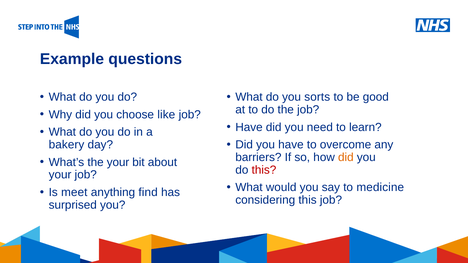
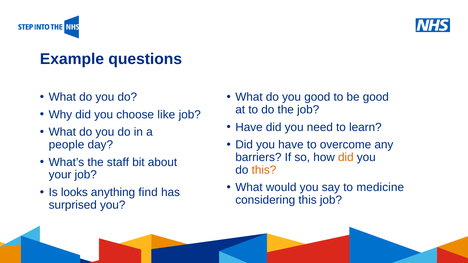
you sorts: sorts -> good (317, 97)
bakery: bakery -> people (66, 145)
the your: your -> staff (118, 162)
this colour: red -> orange (264, 170)
meet: meet -> looks (74, 192)
